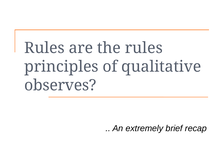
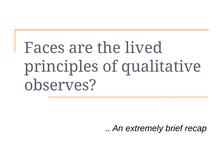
Rules: Rules -> Faces (45, 48)
the rules: rules -> lived (144, 48)
